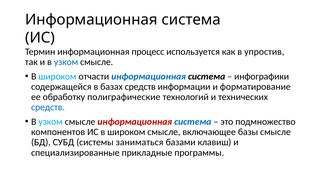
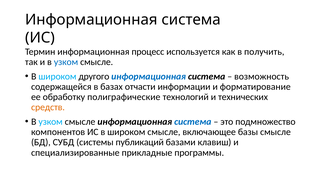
упростив: упростив -> получить (264, 52)
отчасти: отчасти -> другого (94, 77)
инфографики: инфографики -> возможность (262, 77)
базах средств: средств -> отчасти (140, 87)
средств colour: blue -> orange (48, 108)
информационная colour: red -> black (135, 122)
заниматься: заниматься -> публикаций (140, 143)
